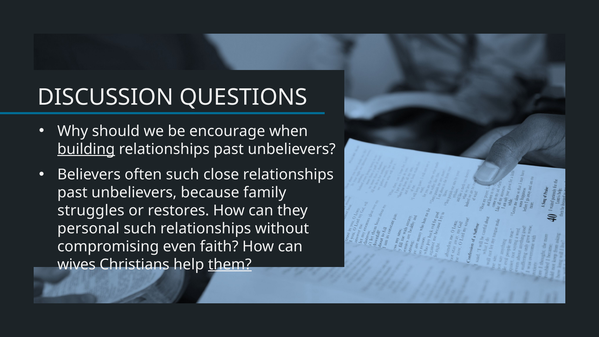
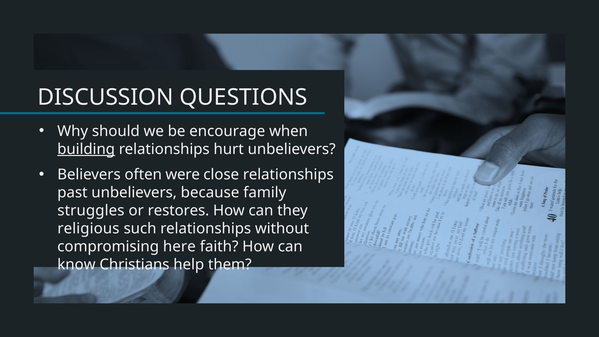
past: past -> hurt (229, 149)
often such: such -> were (183, 175)
personal: personal -> religious (88, 228)
even: even -> here (179, 246)
wives: wives -> know (76, 264)
them underline: present -> none (230, 264)
